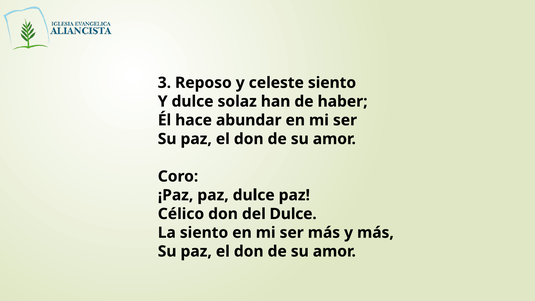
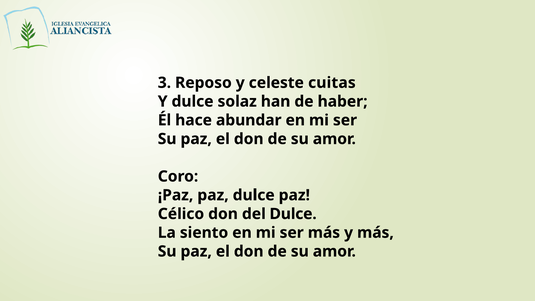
celeste siento: siento -> cuitas (332, 83)
